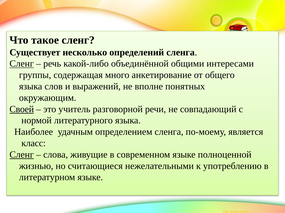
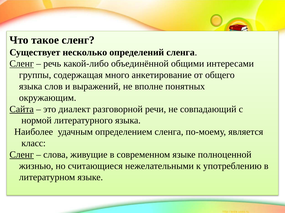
Своей: Своей -> Сайта (22, 109)
учитель: учитель -> диалект (74, 109)
